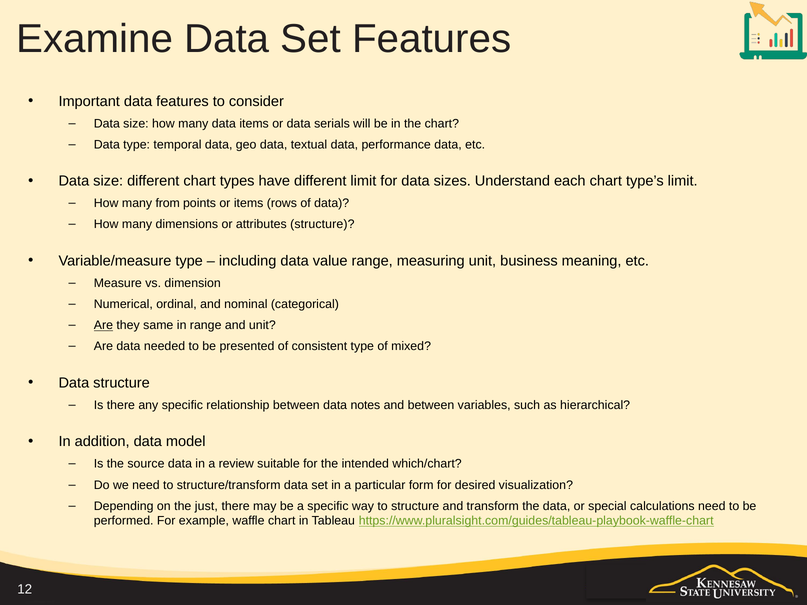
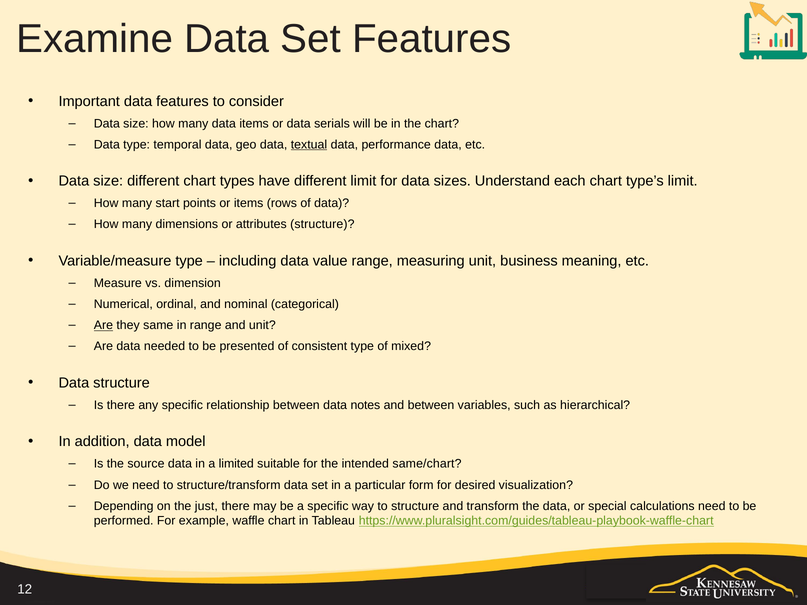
textual underline: none -> present (309, 145)
from: from -> start (168, 203)
review: review -> limited (236, 464)
which/chart: which/chart -> same/chart (427, 464)
